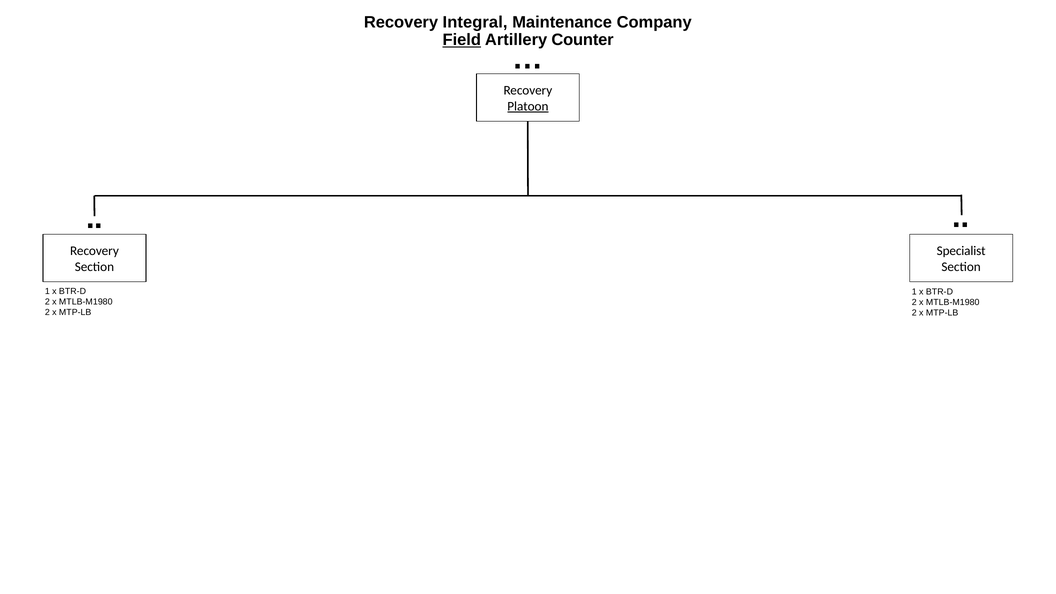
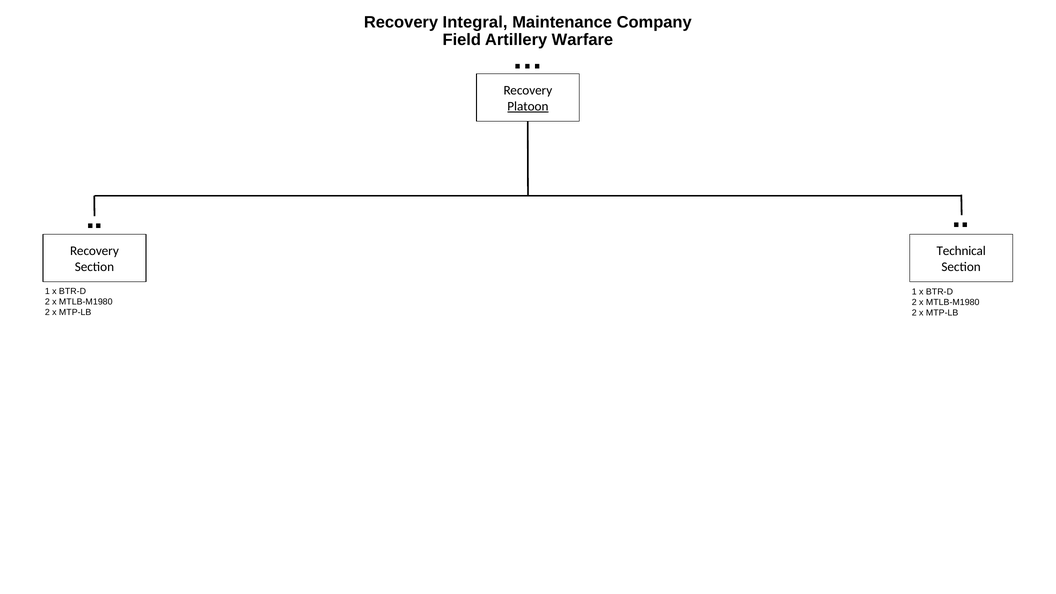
Field underline: present -> none (462, 40)
Counter: Counter -> Warfare (582, 40)
Specialist: Specialist -> Technical (961, 251)
